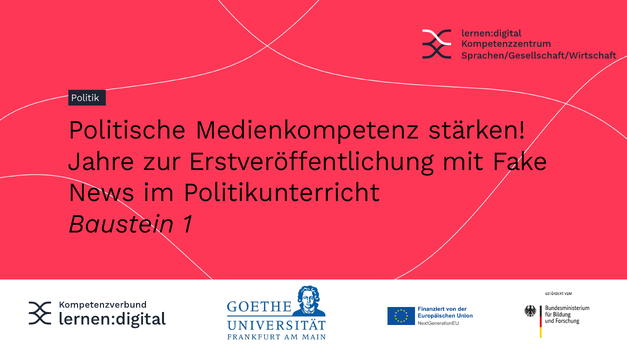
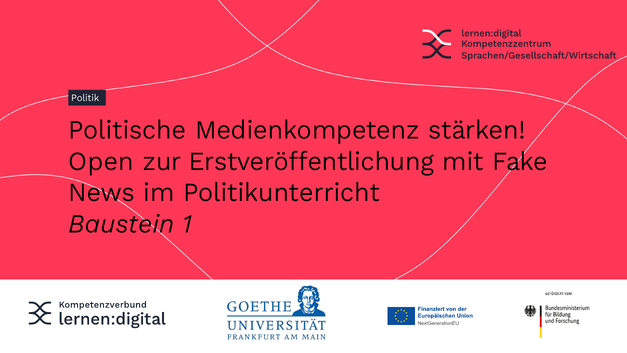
Jahre: Jahre -> Open (101, 161)
